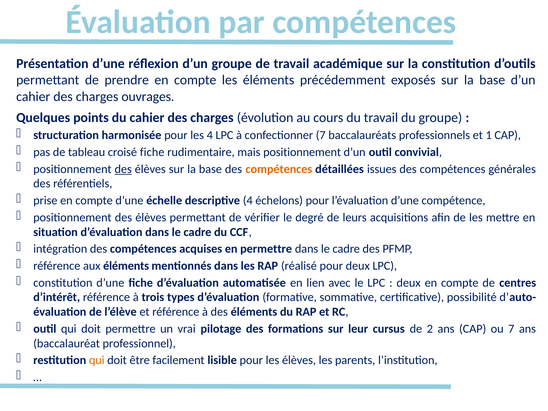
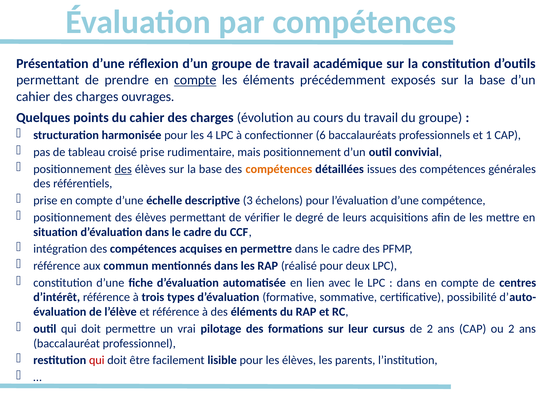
compte underline: none -> present (195, 80)
confectionner 7: 7 -> 6 (321, 135)
croisé fiche: fiche -> prise (152, 152)
descriptive 4: 4 -> 3 (248, 201)
aux éléments: éléments -> commun (126, 266)
deux: deux -> dans (409, 283)
ou 7: 7 -> 2 (511, 329)
qui colour: orange -> red (97, 360)
